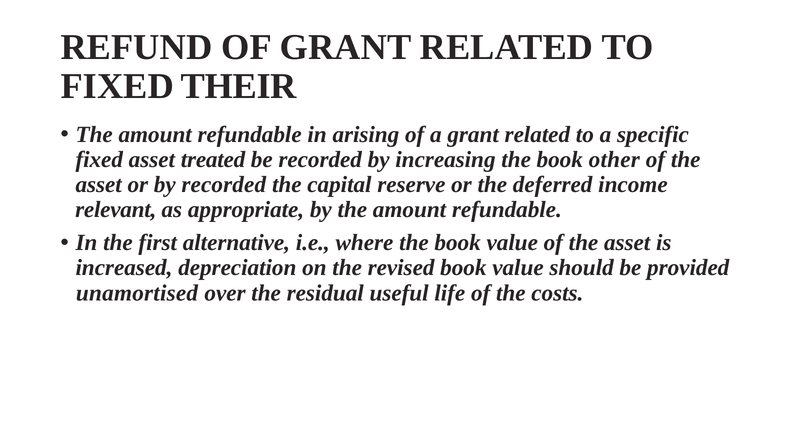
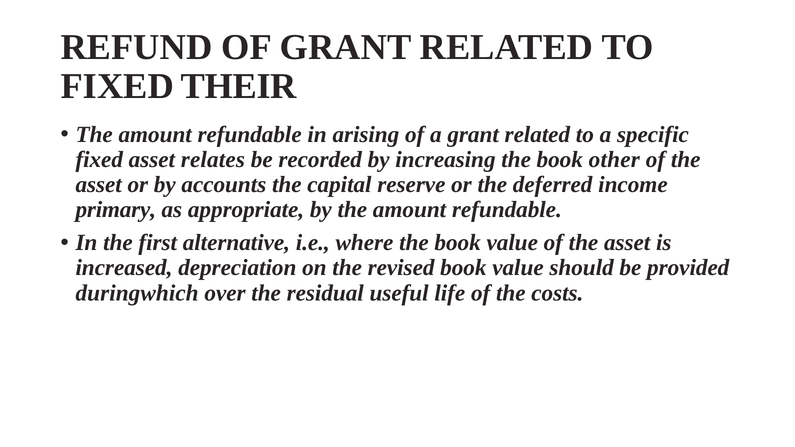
treated: treated -> relates (213, 159)
by recorded: recorded -> accounts (224, 185)
relevant: relevant -> primary (116, 210)
unamortised: unamortised -> duringwhich (137, 293)
